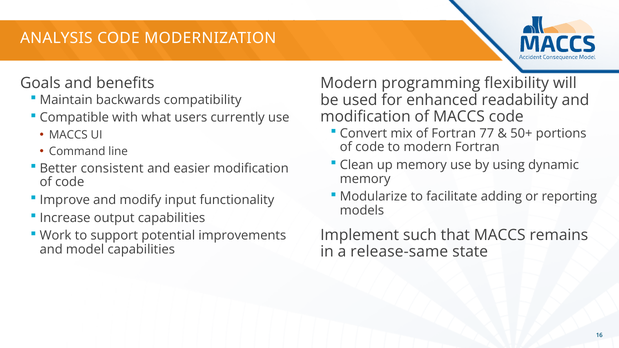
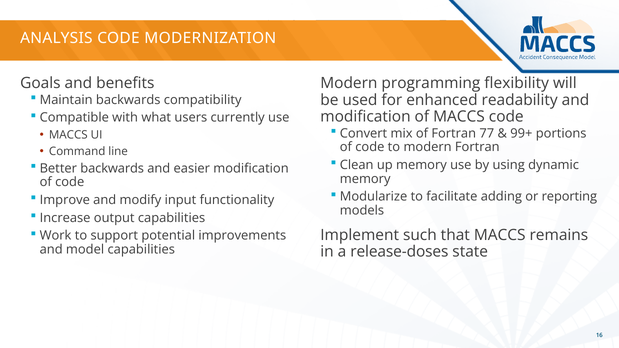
50+: 50+ -> 99+ (521, 133)
Better consistent: consistent -> backwards (112, 168)
release-same: release-same -> release-doses (399, 252)
